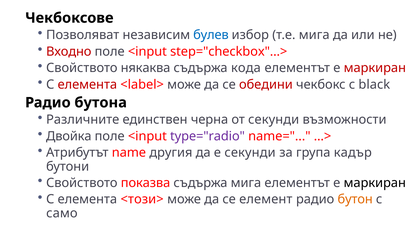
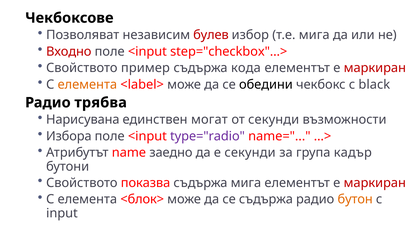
булев colour: blue -> red (211, 35)
някаква: някаква -> пример (145, 68)
елемента colour: red -> orange (87, 85)
обедини colour: red -> black (266, 85)
бутона: бутона -> трябва (101, 103)
Различните: Различните -> Нарисувана (83, 120)
черна: черна -> могат (209, 120)
Двойка: Двойка -> Избора (69, 136)
другия: другия -> заедно (171, 153)
маркиран colour: black -> red (375, 183)
<този>: <този> -> <блок> (142, 200)
се елемент: елемент -> съдържа (266, 200)
само: само -> input (62, 213)
